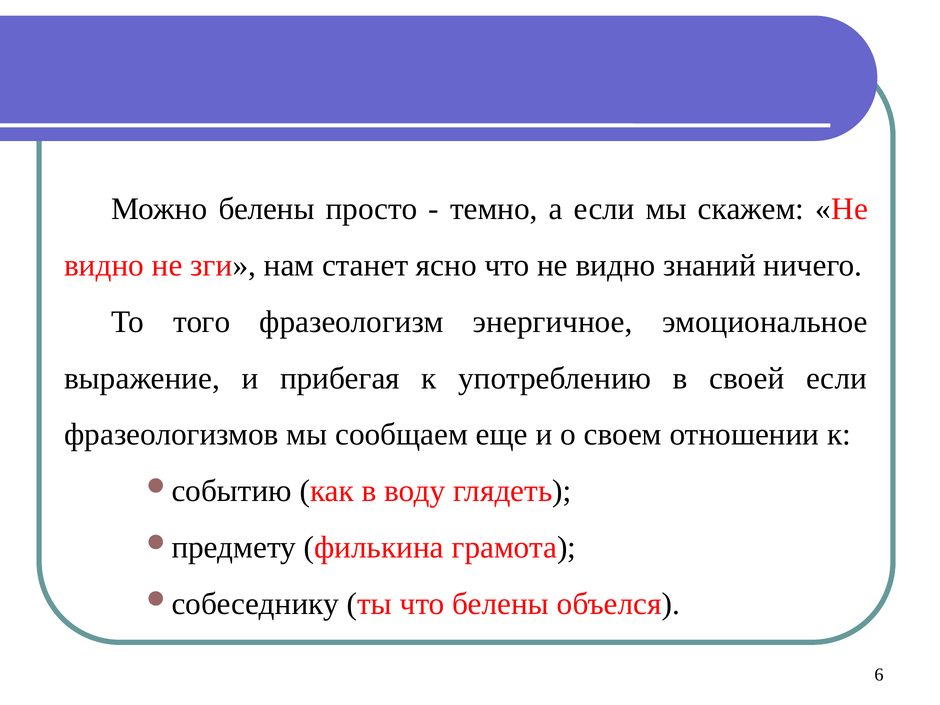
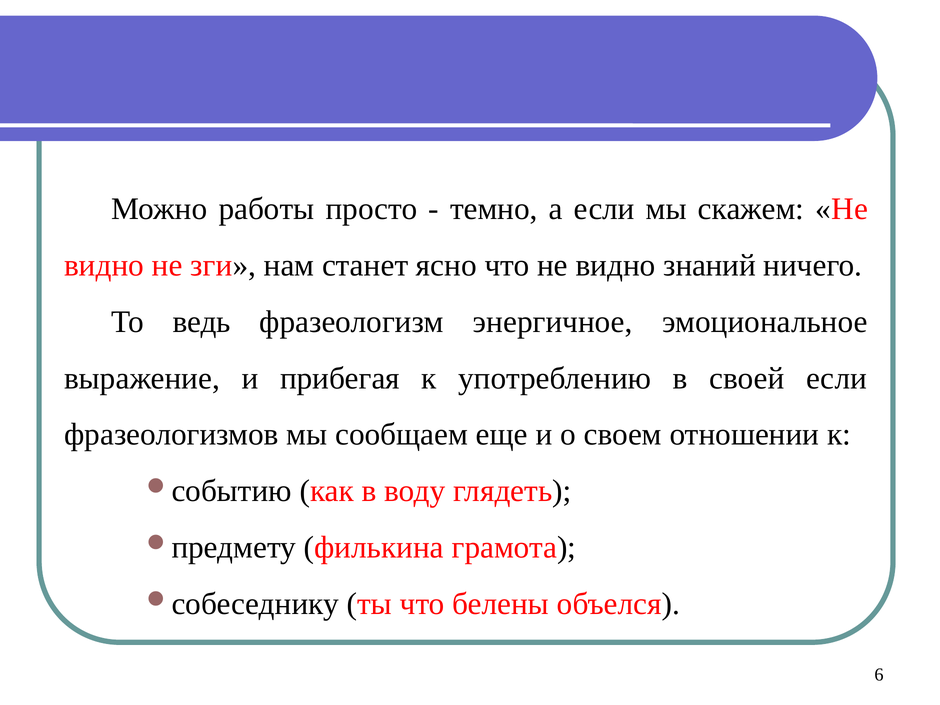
Можно белены: белены -> работы (266, 209)
того: того -> ведь (202, 322)
